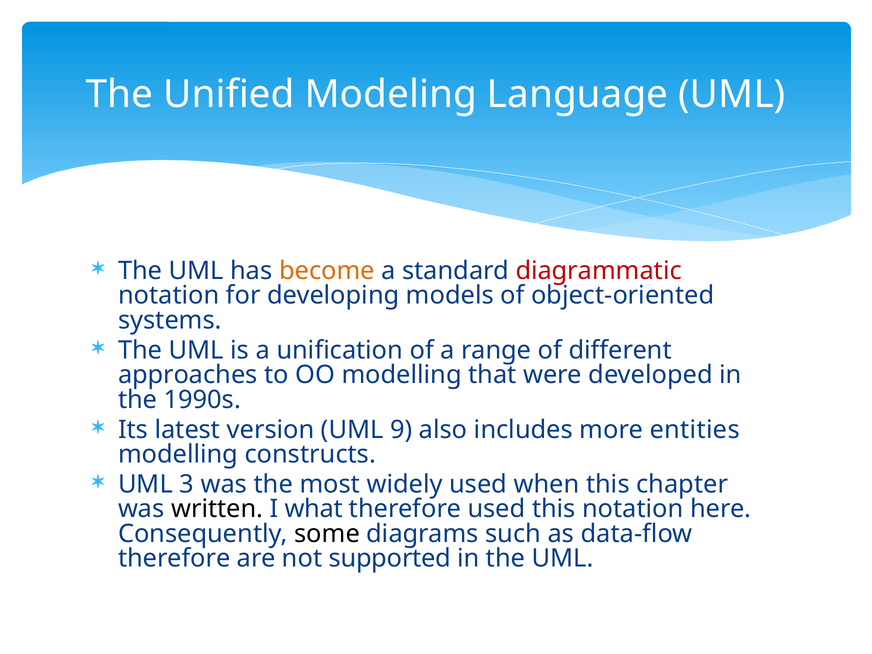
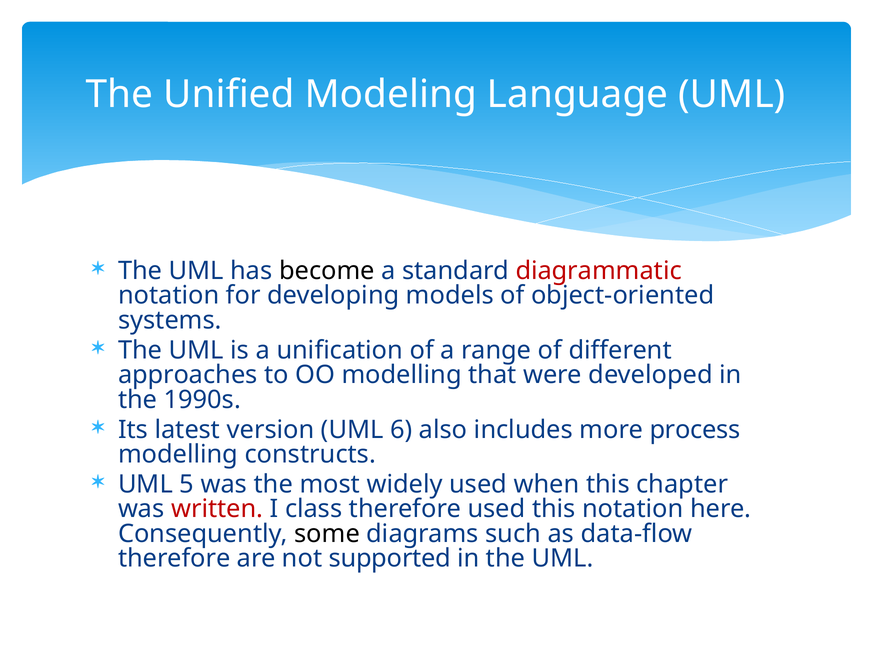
become colour: orange -> black (327, 271)
9: 9 -> 6 (401, 430)
entities: entities -> process (695, 430)
3: 3 -> 5 (187, 484)
written colour: black -> red (217, 509)
what: what -> class (314, 509)
